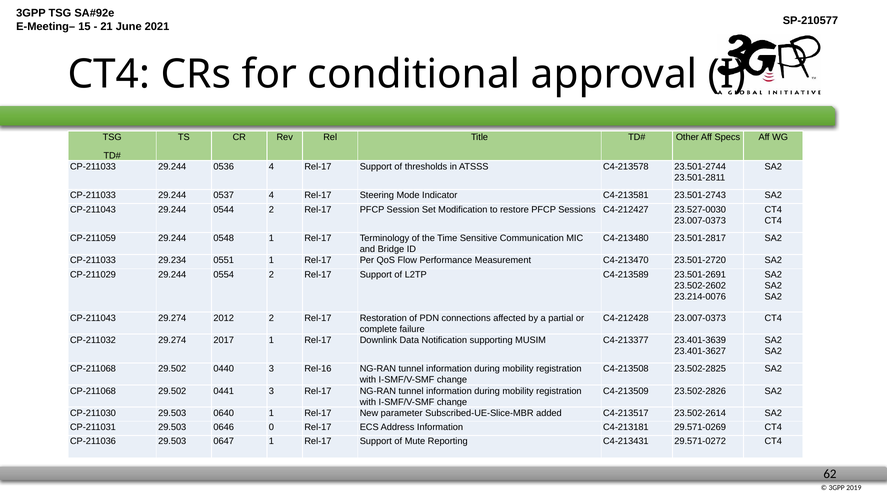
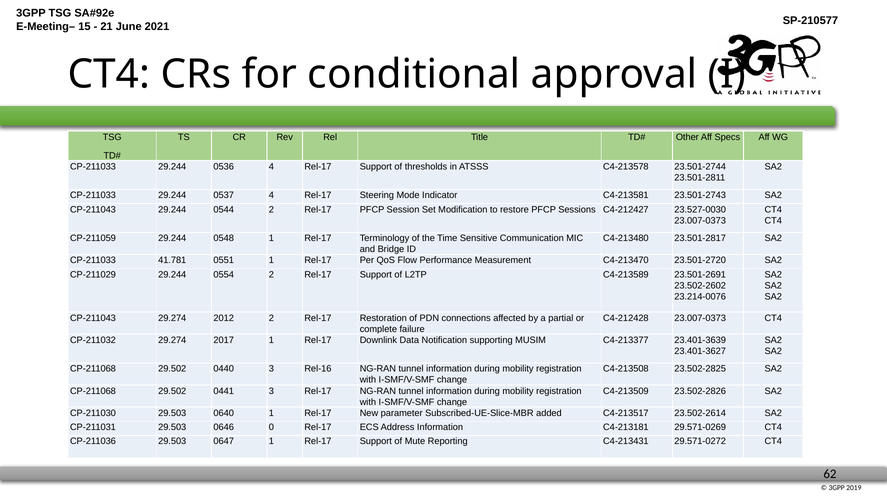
29.234: 29.234 -> 41.781 (172, 260)
